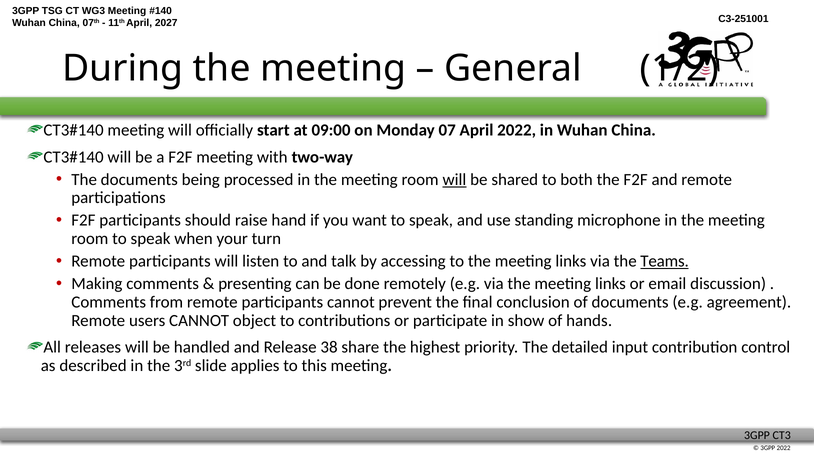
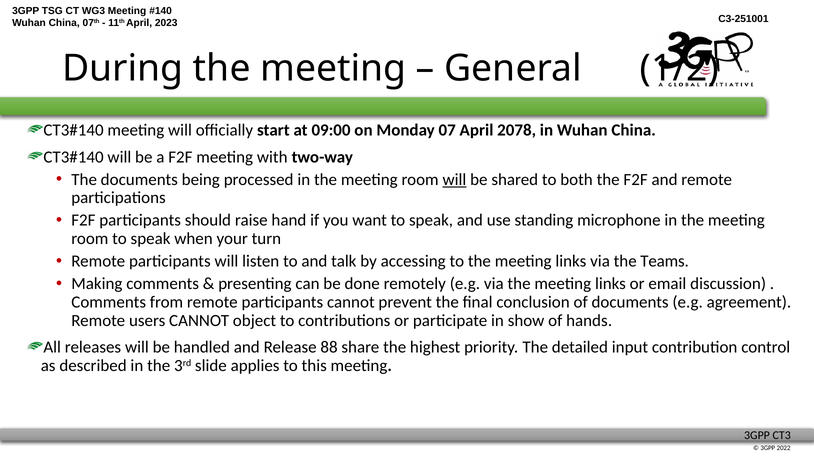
2027: 2027 -> 2023 (166, 23)
April 2022: 2022 -> 2078 (517, 130)
Teams underline: present -> none (665, 261)
38: 38 -> 88 (329, 347)
